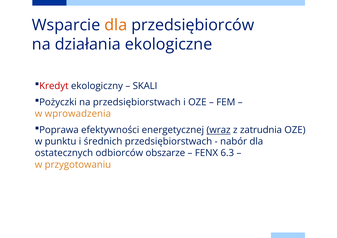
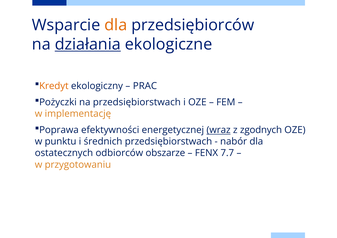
działania underline: none -> present (88, 44)
Kredyt colour: red -> orange (54, 86)
SKALI: SKALI -> PRAC (145, 86)
wprowadzenia: wprowadzenia -> implementację (78, 114)
zatrudnia: zatrudnia -> zgodnych (261, 130)
6.3: 6.3 -> 7.7 (227, 153)
